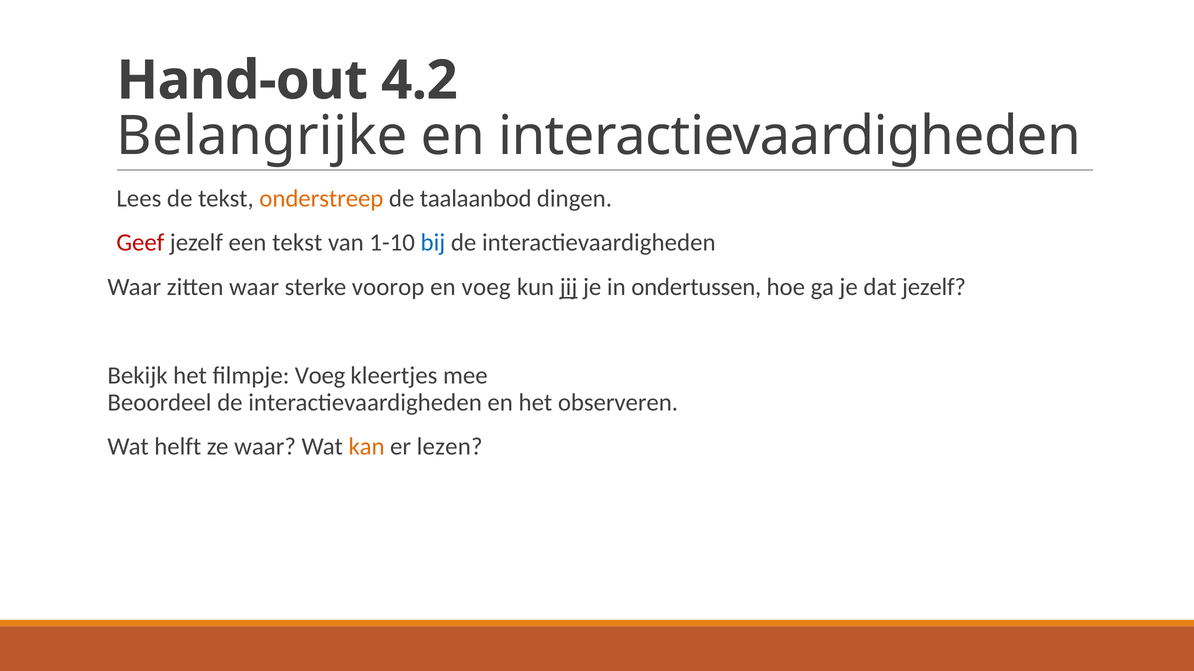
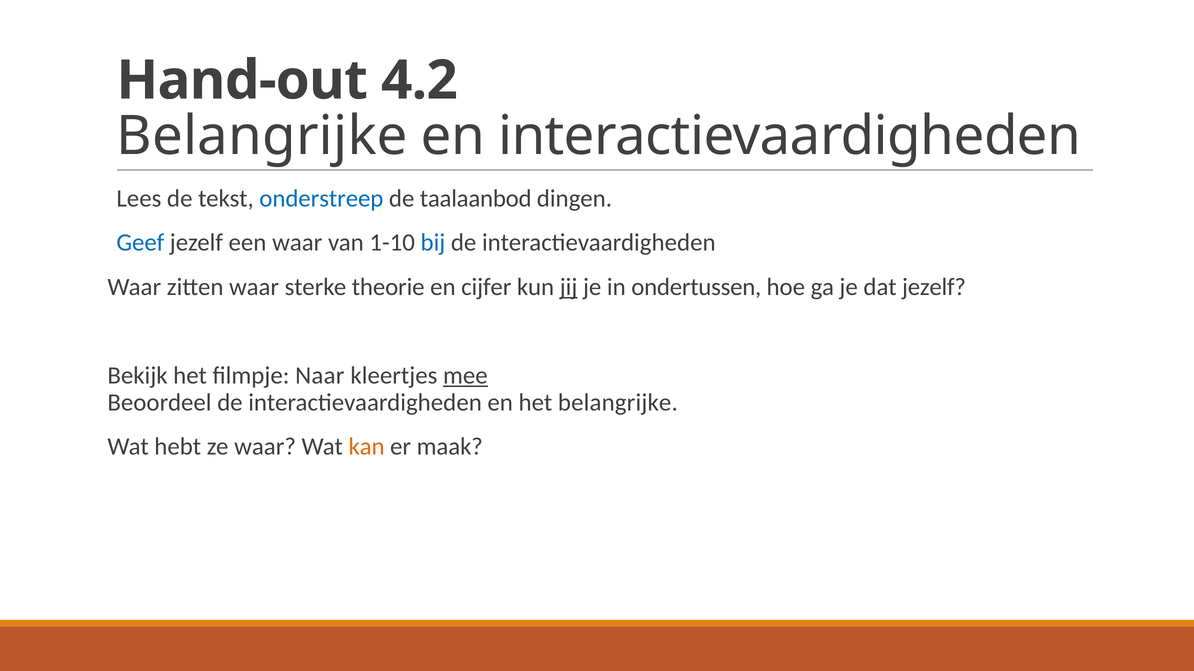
onderstreep colour: orange -> blue (321, 199)
Geef colour: red -> blue (140, 243)
een tekst: tekst -> waar (297, 243)
voorop: voorop -> theorie (388, 287)
en voeg: voeg -> cijfer (486, 287)
filmpje Voeg: Voeg -> Naar (320, 376)
mee underline: none -> present (465, 376)
het observeren: observeren -> belangrijke (618, 403)
helft: helft -> hebt (178, 447)
lezen: lezen -> maak (450, 447)
